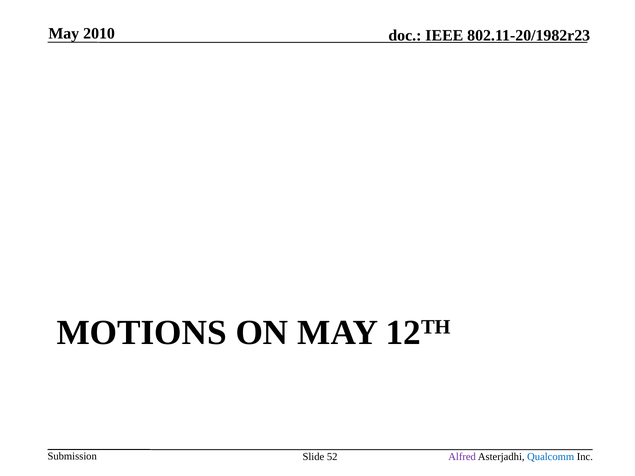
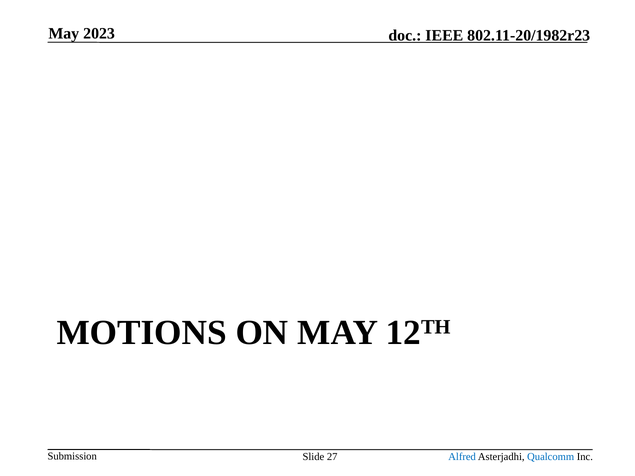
2010: 2010 -> 2023 (99, 34)
52: 52 -> 27 (332, 457)
Alfred colour: purple -> blue (462, 457)
